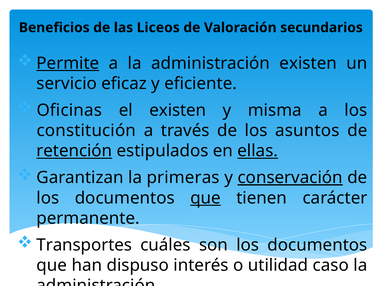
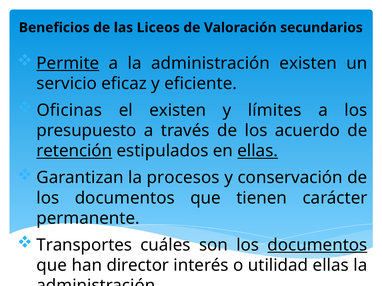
misma: misma -> límites (275, 110)
constitución: constitución -> presupuesto (86, 131)
asuntos: asuntos -> acuerdo (307, 131)
primeras: primeras -> procesos (183, 178)
conservación underline: present -> none (290, 178)
que underline: present -> none (206, 198)
documentos underline: none -> present (317, 245)
dispuso: dispuso -> director (138, 266)
utilidad caso: caso -> ellas (331, 266)
